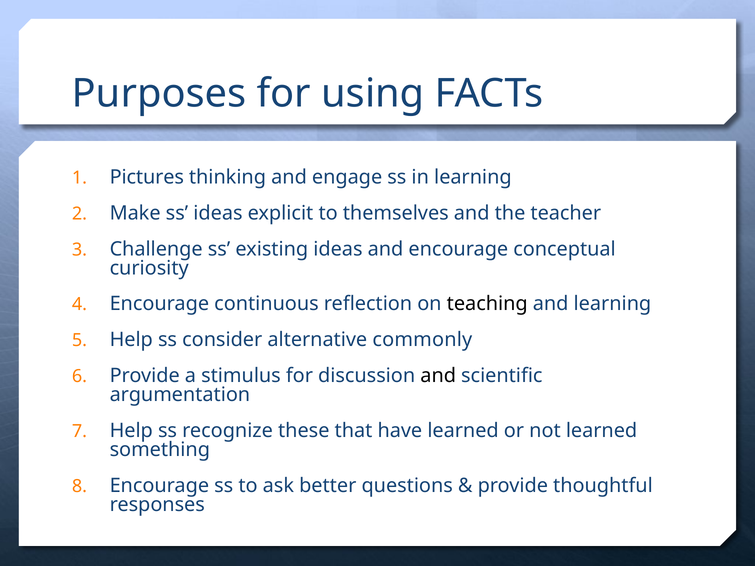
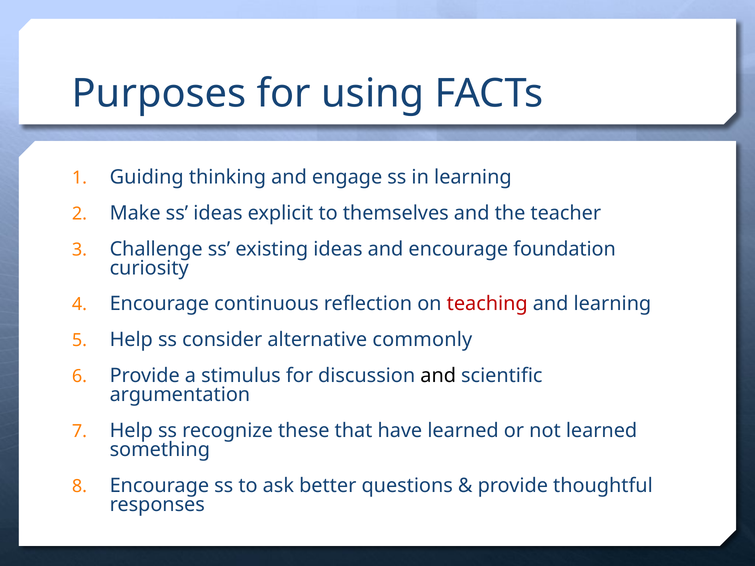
Pictures: Pictures -> Guiding (147, 177)
conceptual: conceptual -> foundation (565, 249)
teaching colour: black -> red (487, 304)
